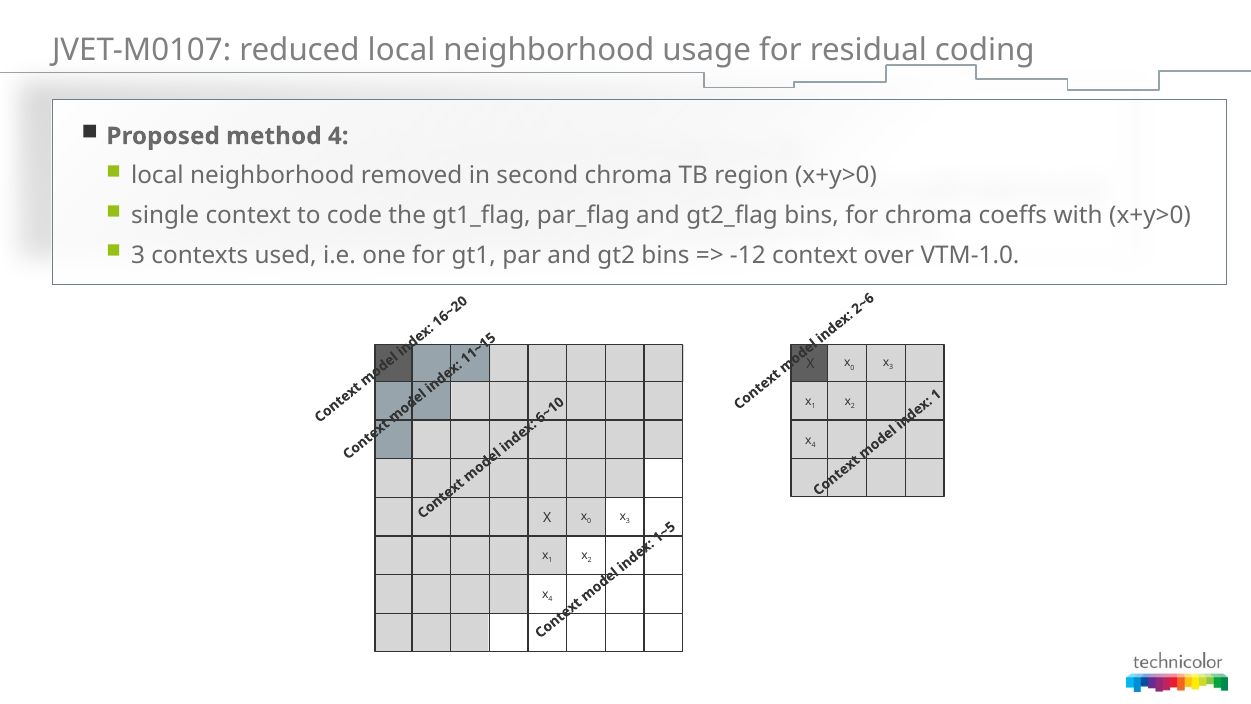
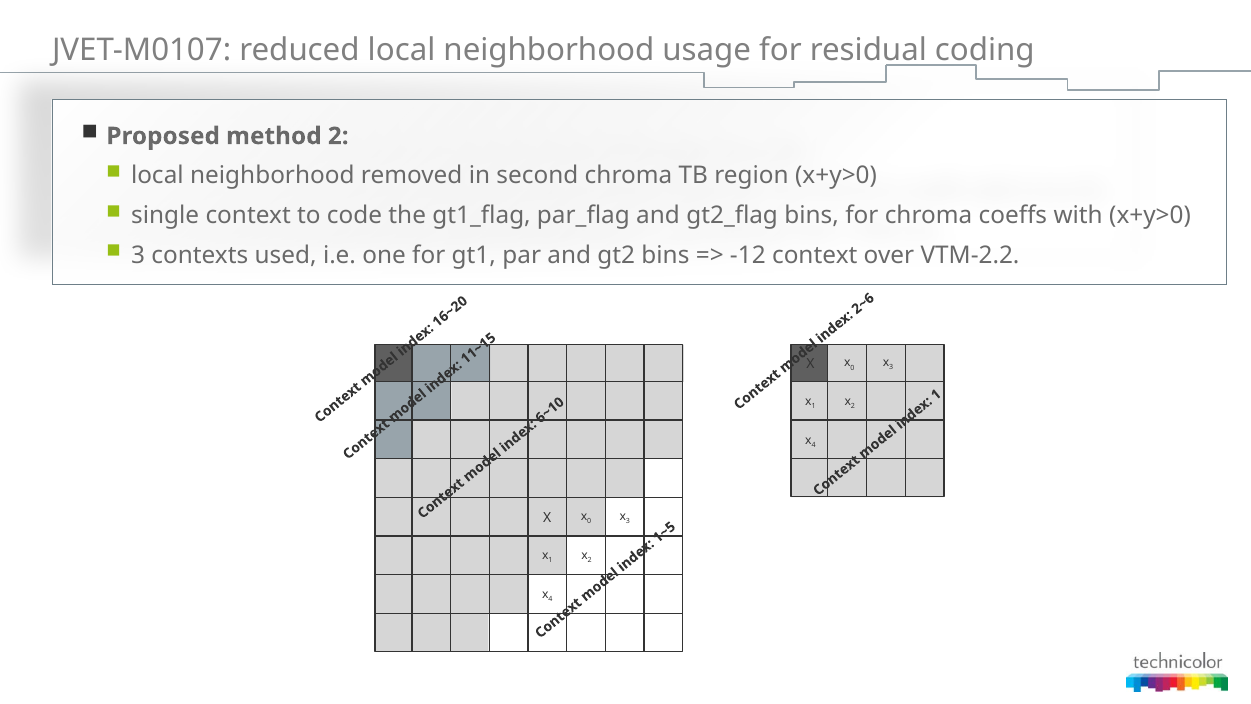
method 4: 4 -> 2 (338, 136)
VTM-1.0: VTM-1.0 -> VTM-2.2 (970, 255)
